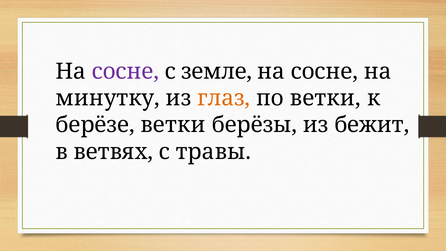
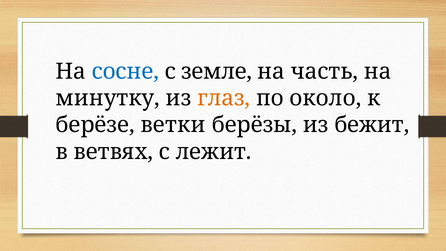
сосне colour: purple -> blue (125, 71)
сосне: сосне -> часть (324, 71)
по ветки: ветки -> около (325, 98)
травы: травы -> лежит (214, 152)
